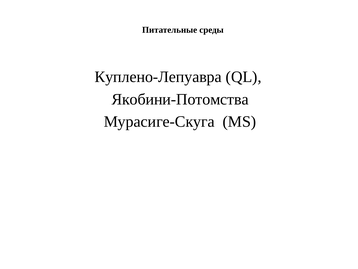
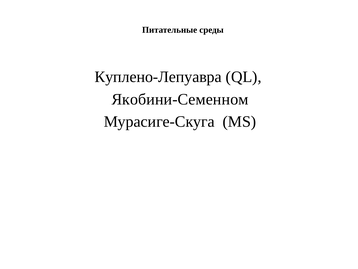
Якобини-Потомства: Якобини-Потомства -> Якобини-Семенном (180, 99)
